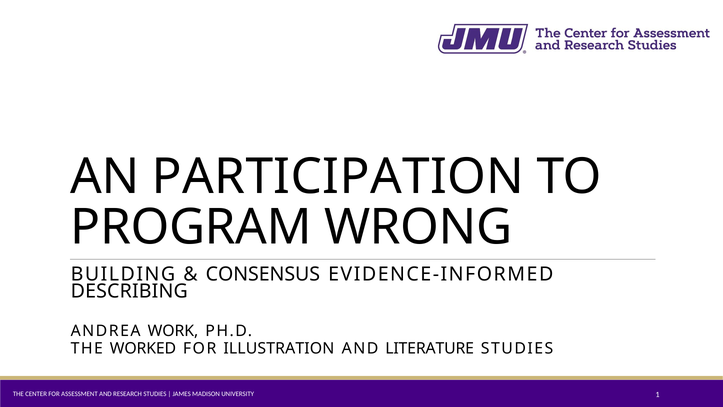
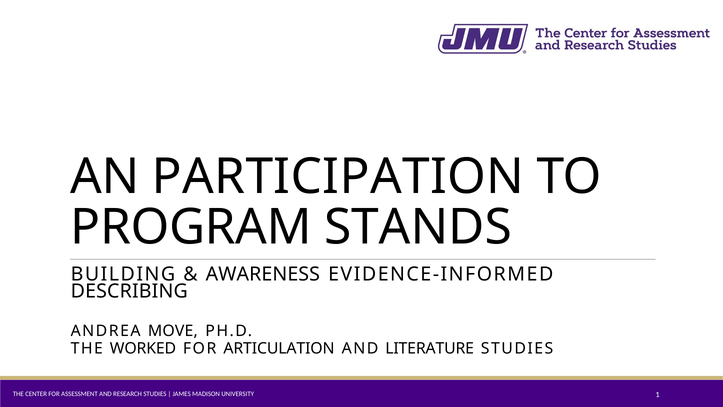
WRONG: WRONG -> STANDS (418, 227)
CONSENSUS: CONSENSUS -> AWARENESS (263, 274)
WORK: WORK -> MOVE (173, 331)
ILLUSTRATION: ILLUSTRATION -> ARTICULATION (279, 348)
